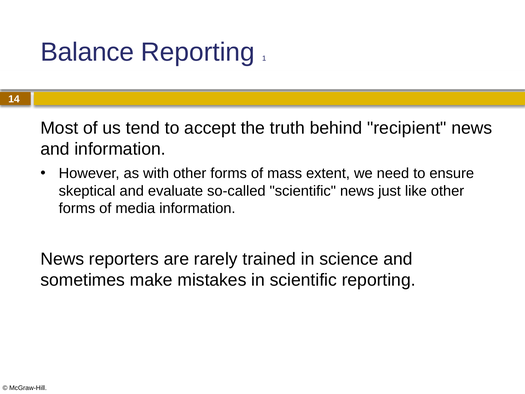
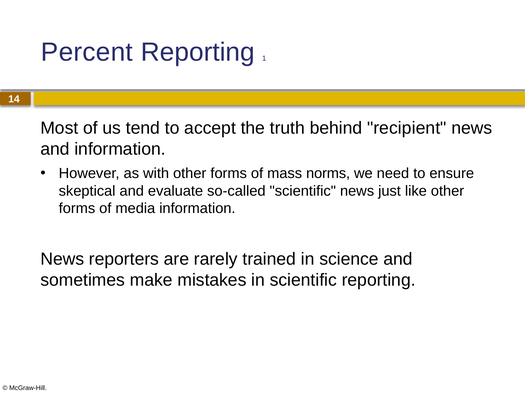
Balance: Balance -> Percent (87, 52)
extent: extent -> norms (328, 173)
